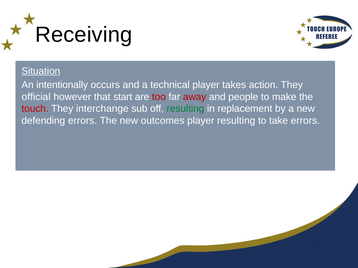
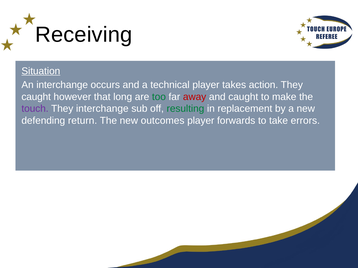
An intentionally: intentionally -> interchange (62, 85)
official: official -> caught (36, 97)
start: start -> long (123, 97)
too colour: red -> green (159, 97)
and people: people -> caught (243, 97)
touch colour: red -> purple (35, 109)
defending errors: errors -> return (83, 121)
player resulting: resulting -> forwards (236, 121)
